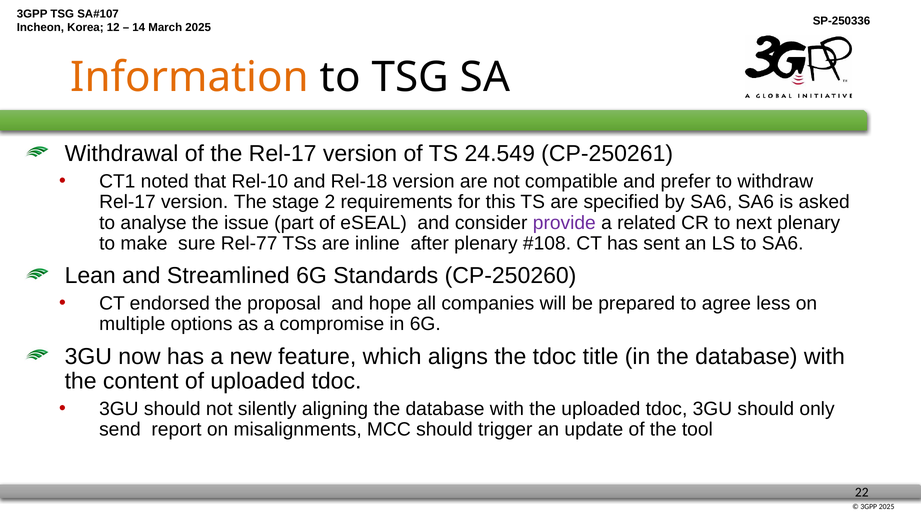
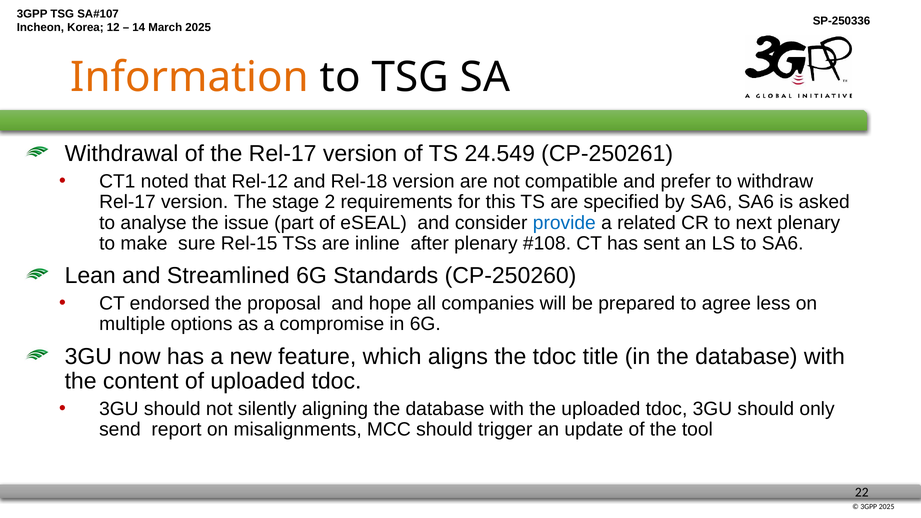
Rel-10: Rel-10 -> Rel-12 (260, 181)
provide colour: purple -> blue (564, 223)
Rel-77: Rel-77 -> Rel-15 (249, 243)
